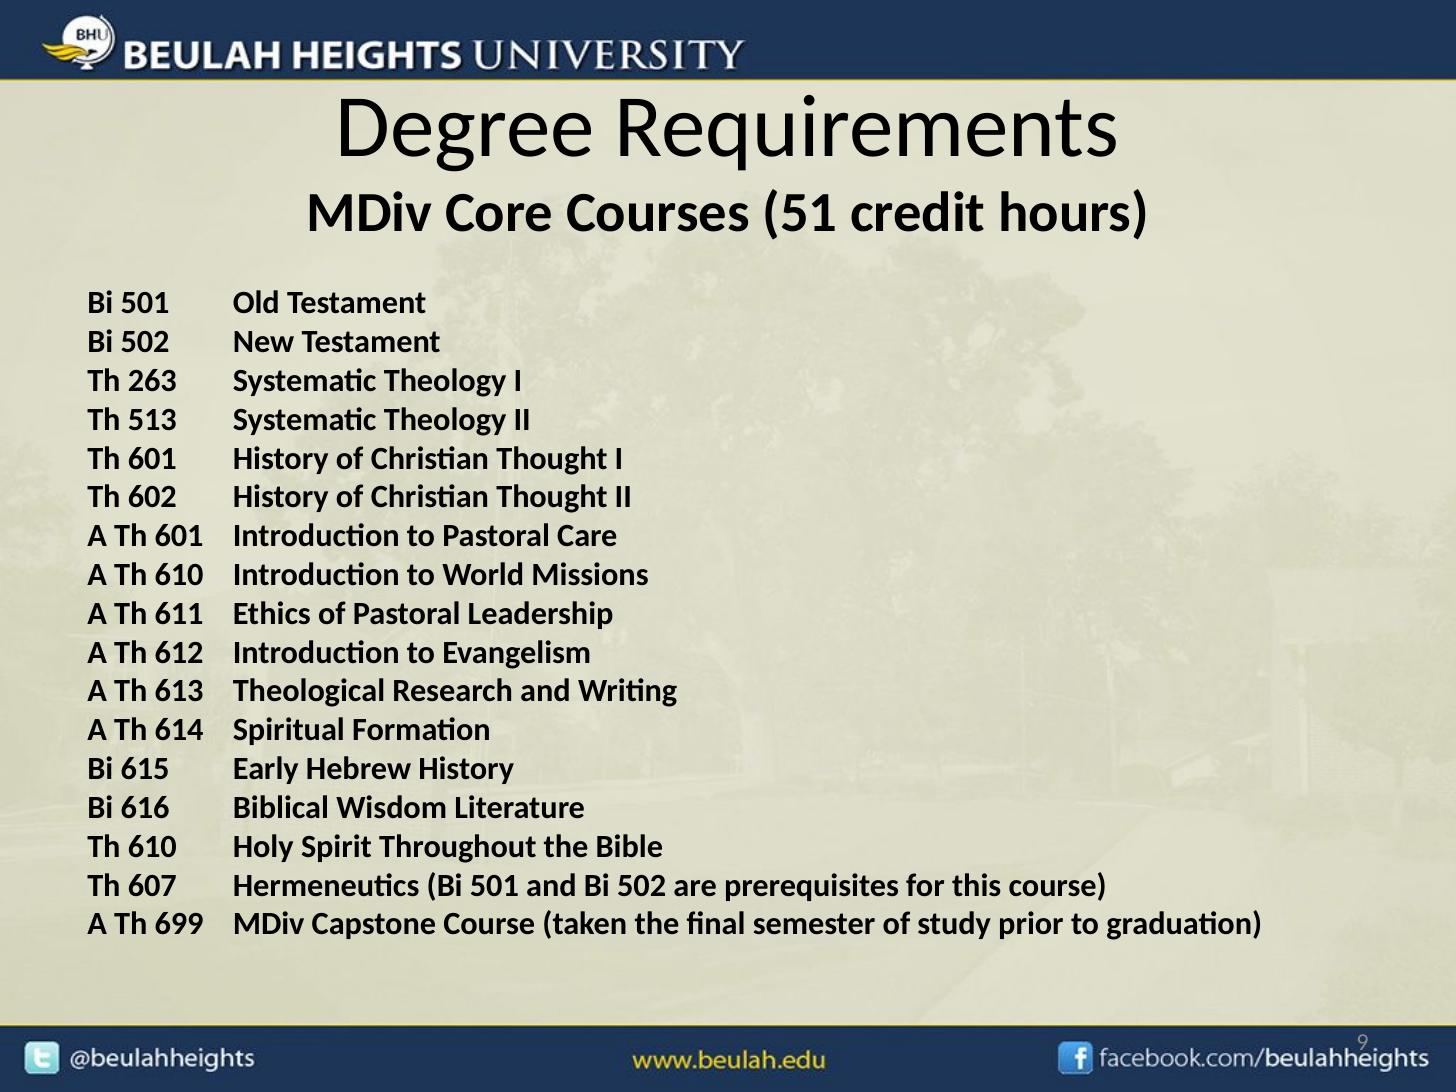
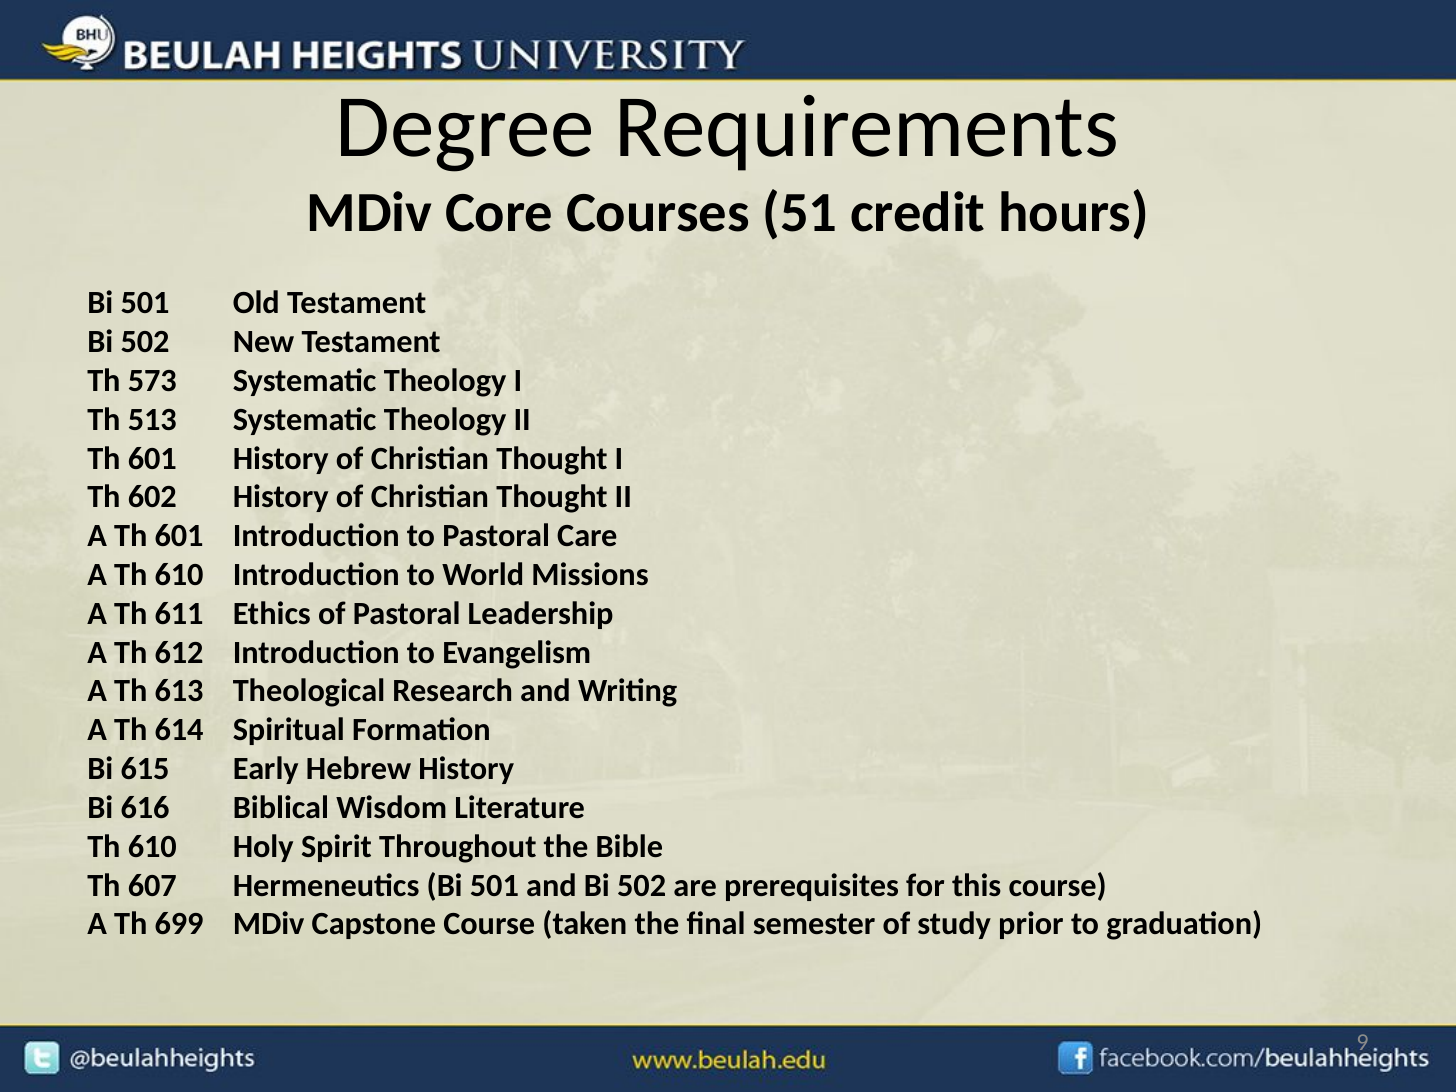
263: 263 -> 573 (152, 381)
